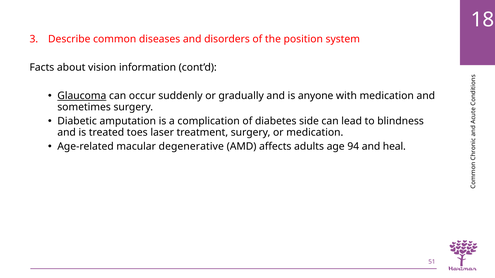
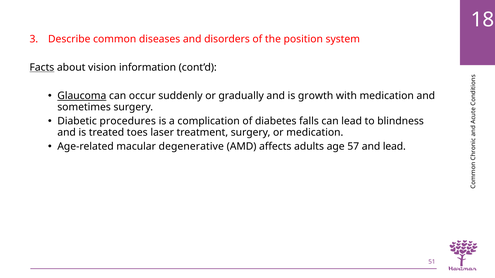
Facts underline: none -> present (42, 68)
anyone: anyone -> growth (316, 96)
amputation: amputation -> procedures (128, 121)
side: side -> falls (309, 121)
94: 94 -> 57 (353, 147)
and heal: heal -> lead (394, 147)
